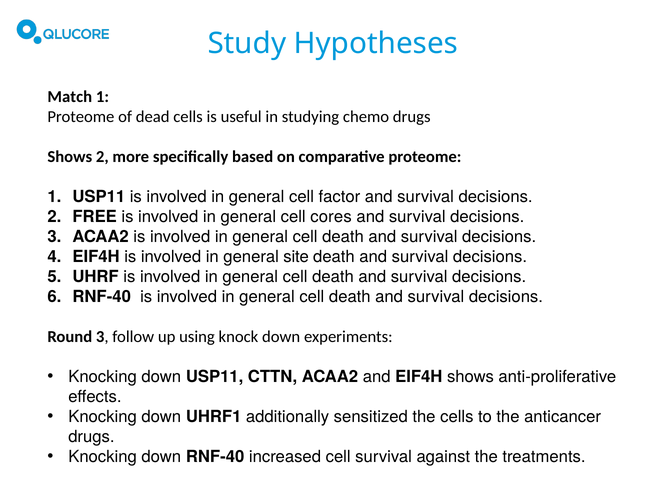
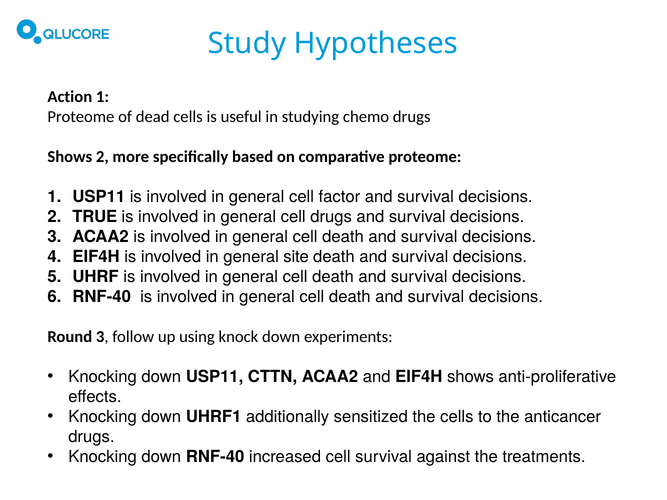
Match: Match -> Action (70, 97)
FREE: FREE -> TRUE (95, 217)
cell cores: cores -> drugs (331, 217)
